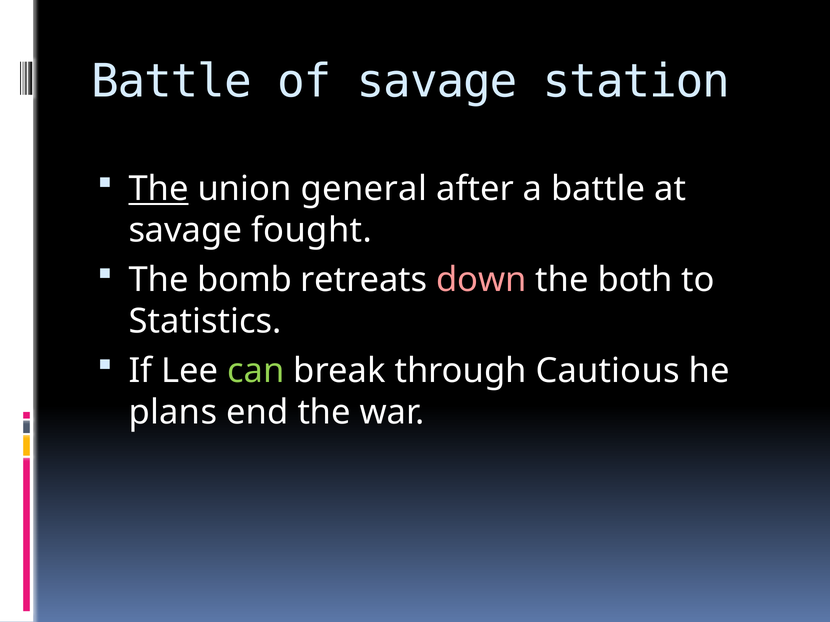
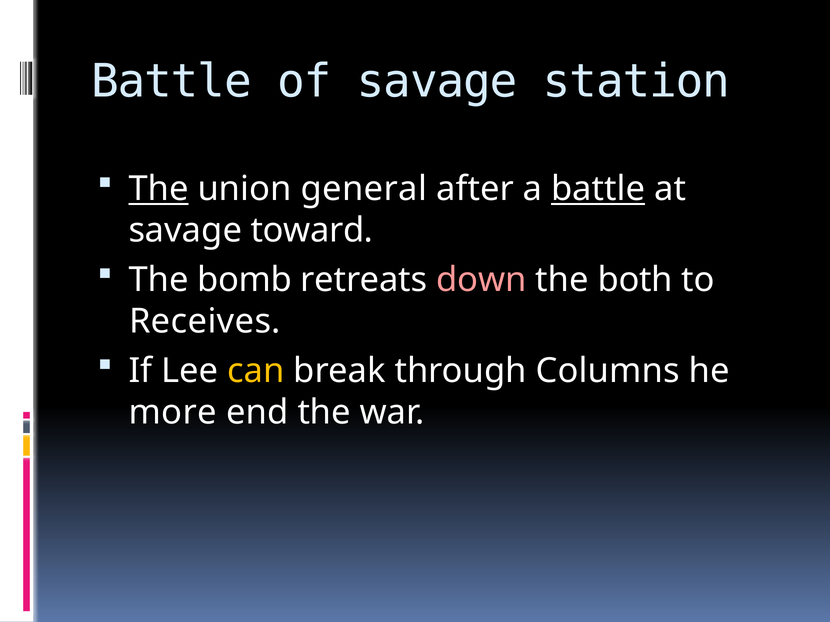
battle underline: none -> present (598, 189)
fought: fought -> toward (312, 231)
Statistics: Statistics -> Receives (205, 322)
can colour: light green -> yellow (256, 371)
Cautious: Cautious -> Columns (608, 371)
plans: plans -> more (173, 413)
